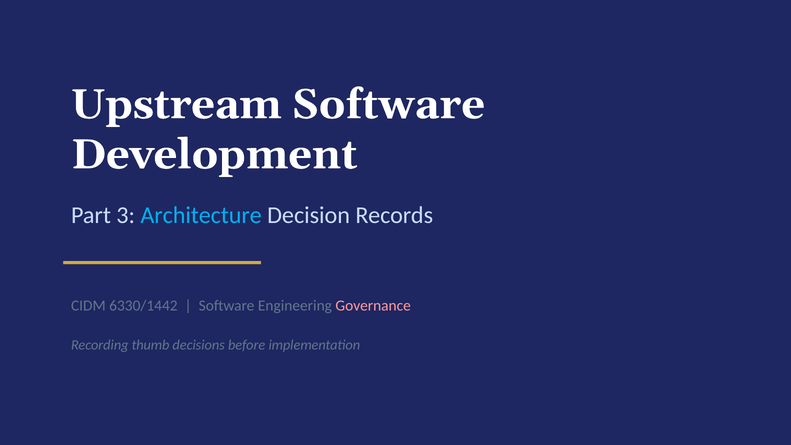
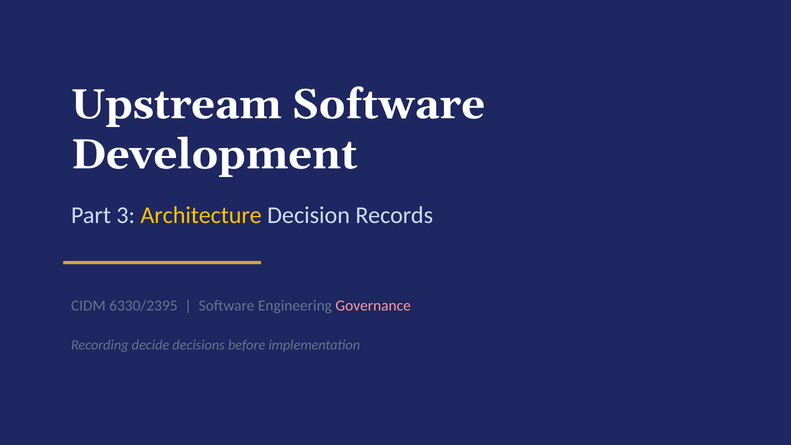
Architecture colour: light blue -> yellow (201, 215)
6330/1442: 6330/1442 -> 6330/2395 (143, 306)
thumb: thumb -> decide (150, 345)
